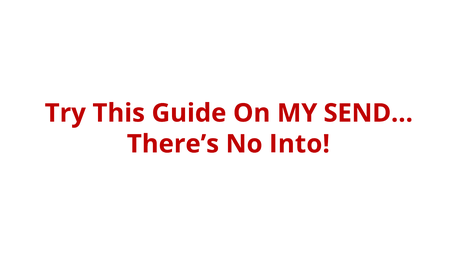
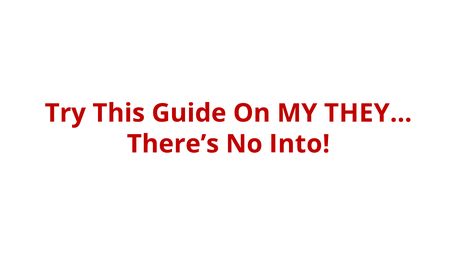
SEND…: SEND… -> THEY… (368, 113)
